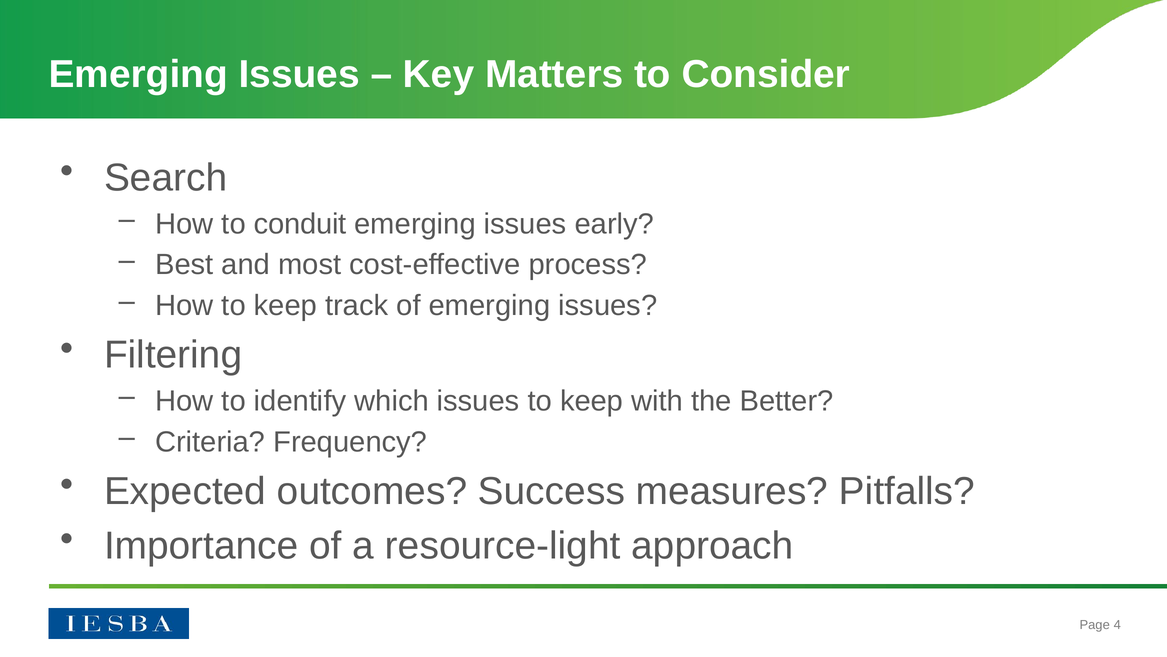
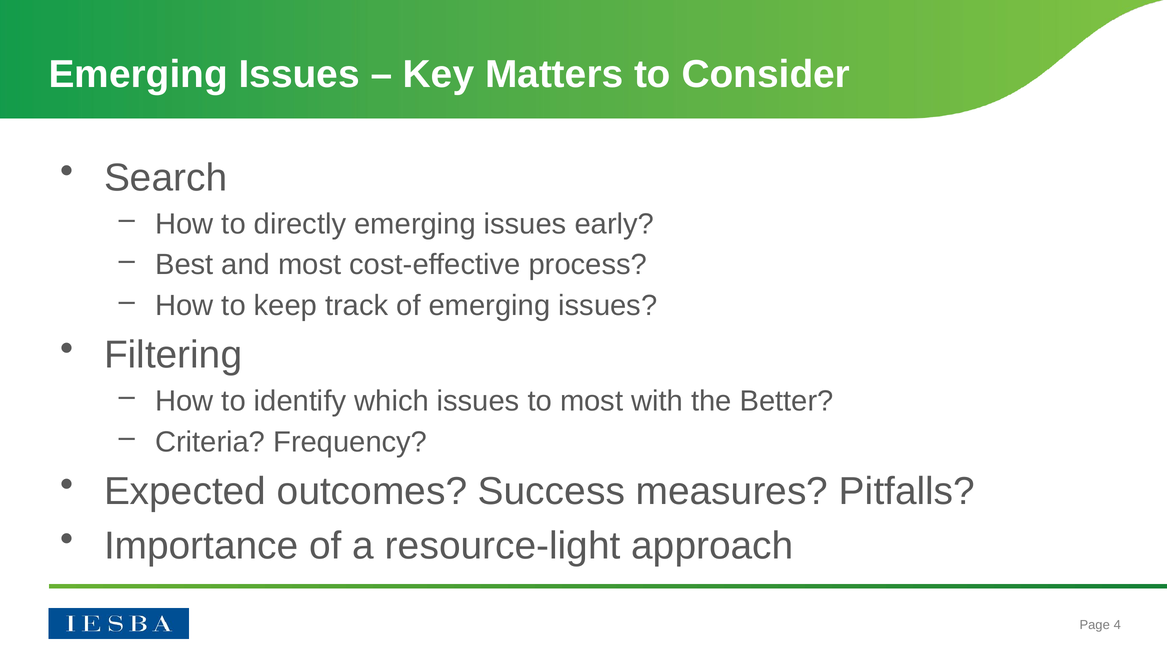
conduit: conduit -> directly (300, 224)
issues to keep: keep -> most (592, 401)
